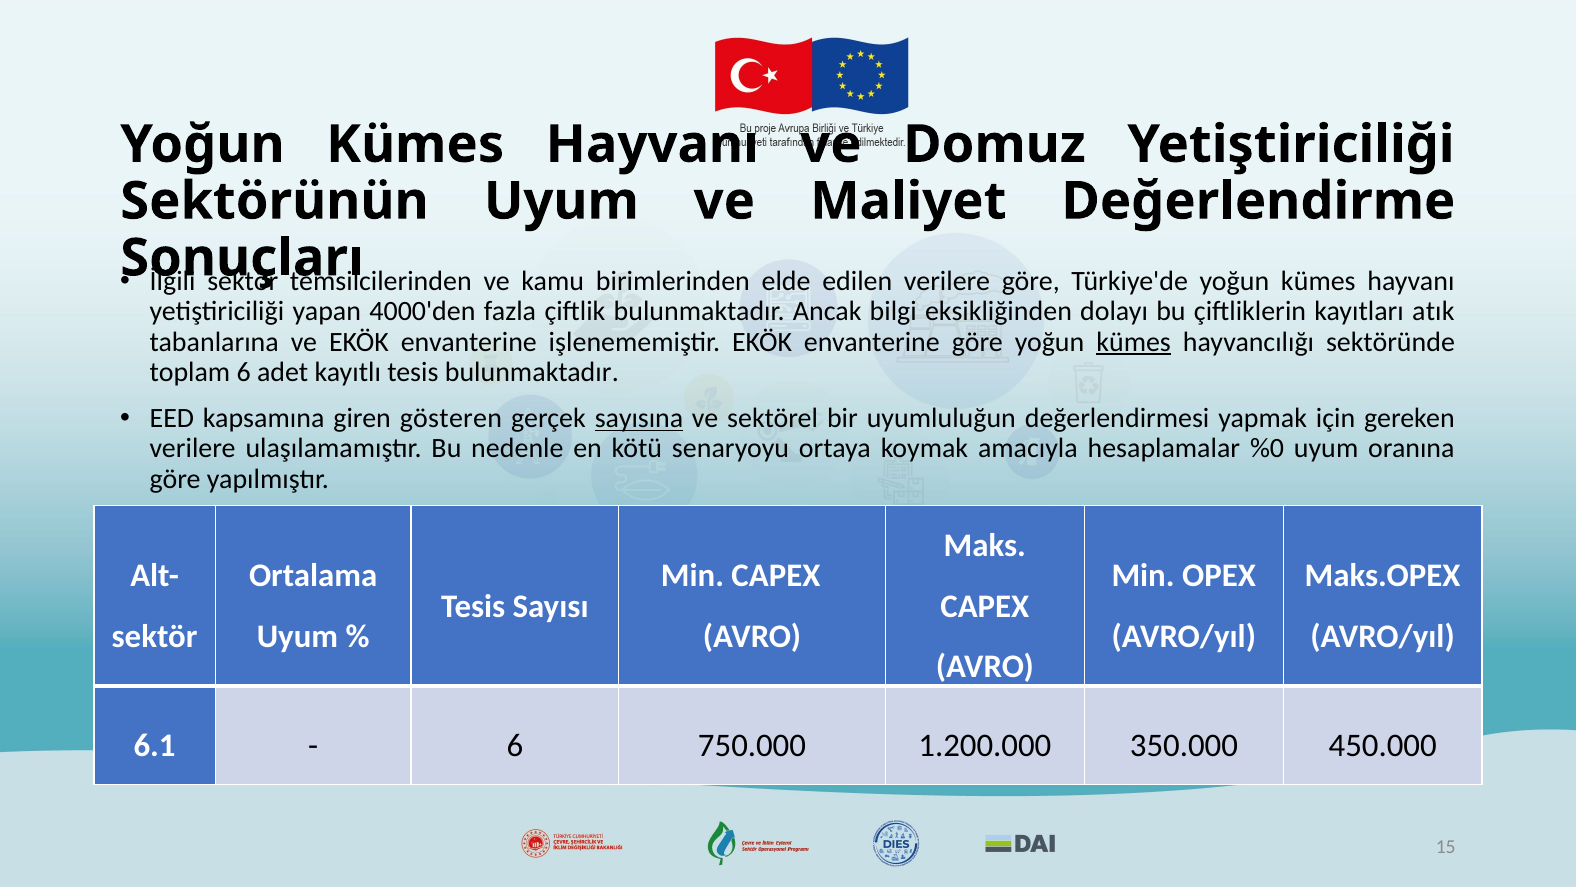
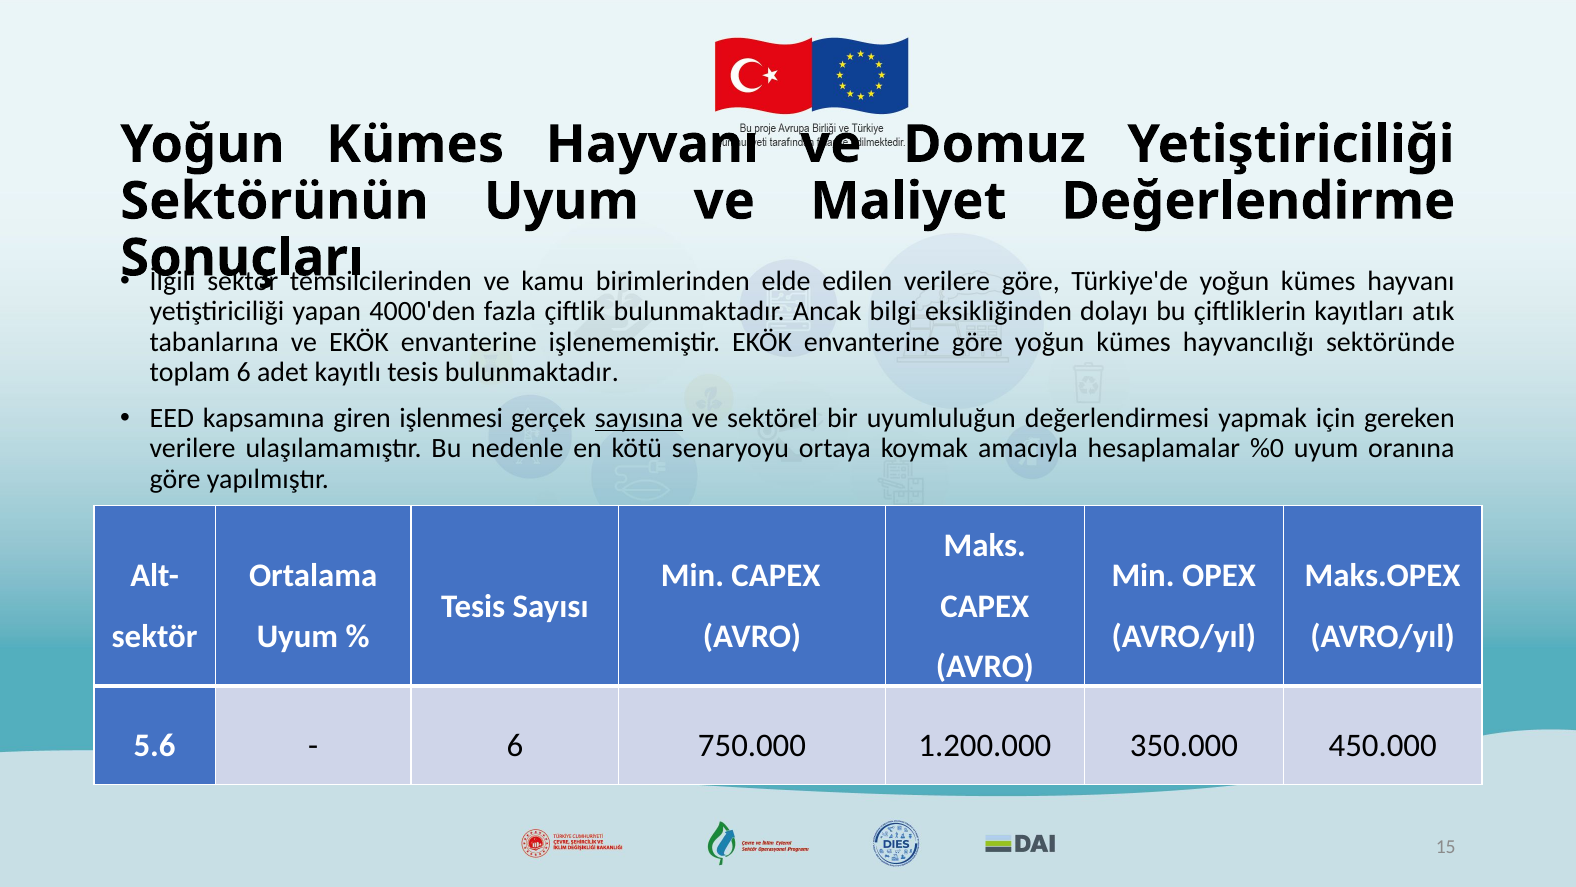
kümes underline: present -> none (1134, 342)
gösteren: gösteren -> işlenmesi (451, 418)
6.1: 6.1 -> 5.6 (155, 745)
